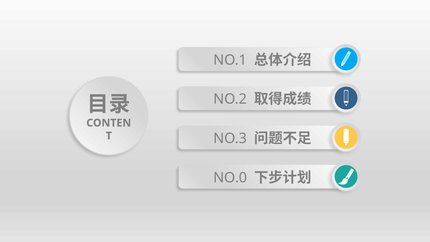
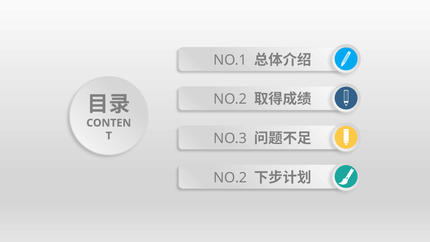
NO.0: NO.0 -> NO.2 (230, 178)
